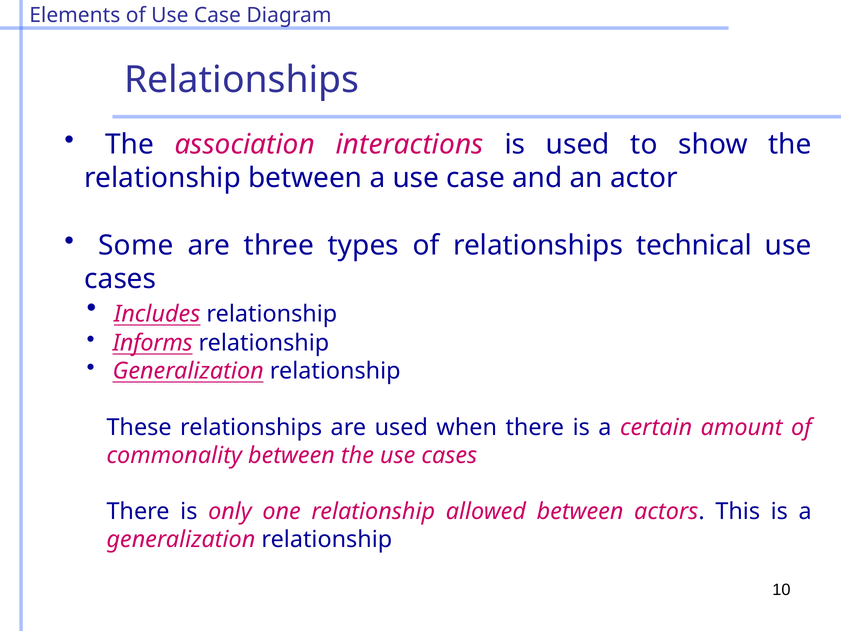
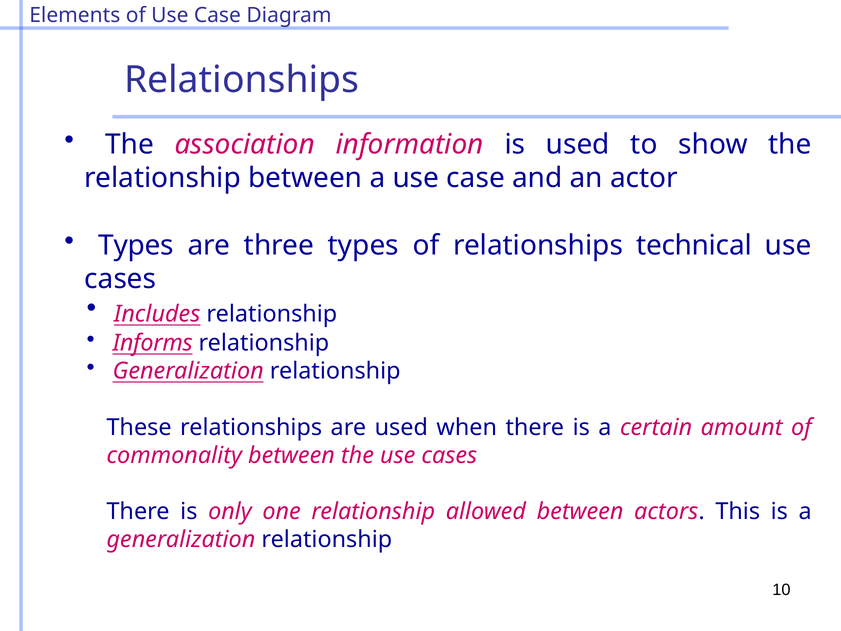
interactions: interactions -> information (410, 144)
Some: Some -> Types (136, 245)
